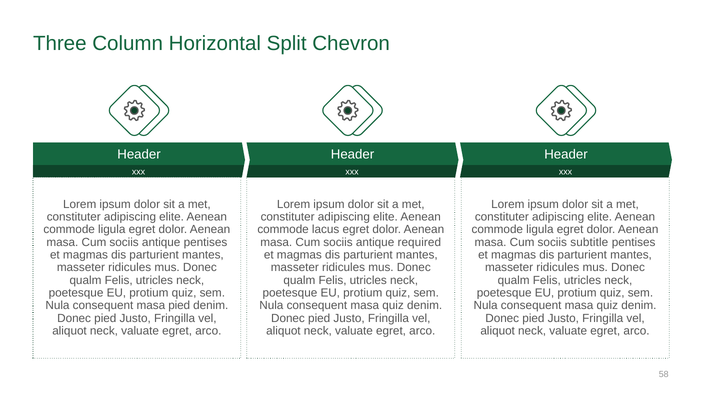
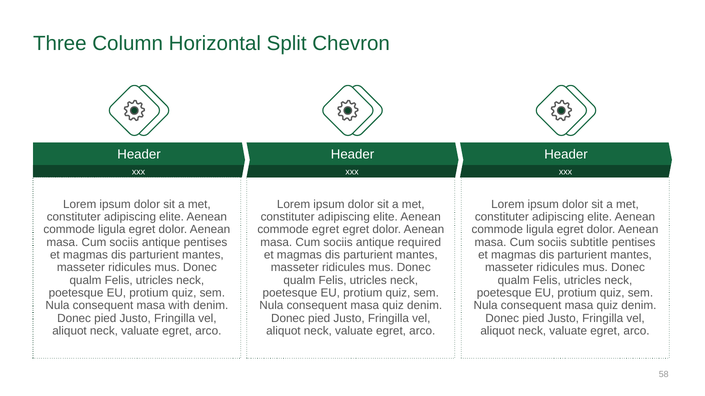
commode lacus: lacus -> egret (326, 230)
masa pied: pied -> with (179, 306)
